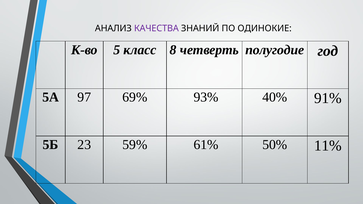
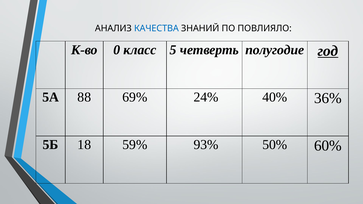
КАЧЕСТВА colour: purple -> blue (156, 28)
ОДИНОКИЕ: ОДИНОКИЕ -> ПОВЛИЯЛО (265, 28)
5: 5 -> 0 (117, 50)
8: 8 -> 5 (173, 50)
год underline: none -> present (328, 51)
97: 97 -> 88 (84, 97)
93%: 93% -> 24% (206, 97)
91%: 91% -> 36% (328, 98)
23: 23 -> 18 (84, 145)
61%: 61% -> 93% (206, 145)
11%: 11% -> 60% (328, 146)
